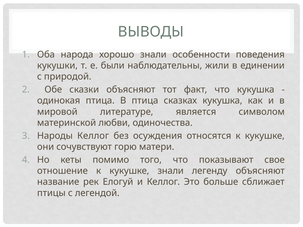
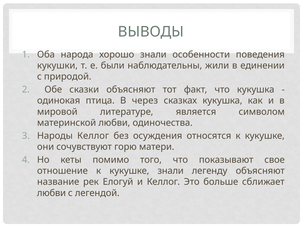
В птица: птица -> через (145, 101)
птицы: птицы -> любви (51, 193)
